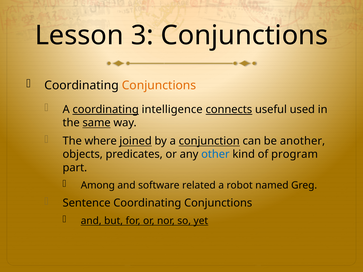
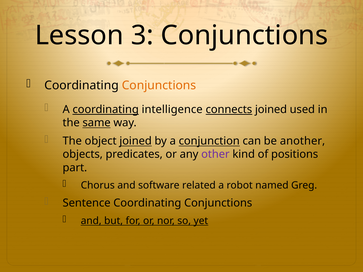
connects useful: useful -> joined (271, 109)
where: where -> object (101, 141)
other colour: blue -> purple (215, 154)
program: program -> positions (295, 154)
Among: Among -> Chorus (98, 185)
